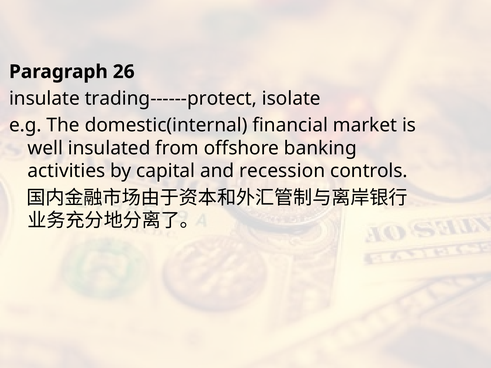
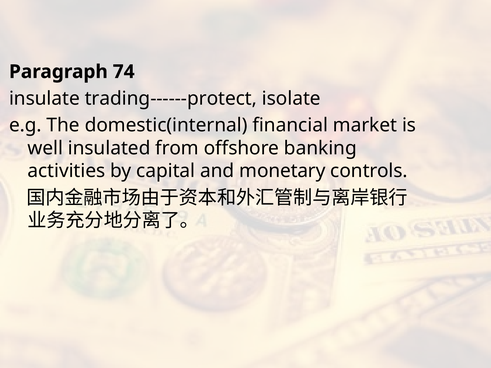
26: 26 -> 74 (124, 72)
recession: recession -> monetary (282, 171)
